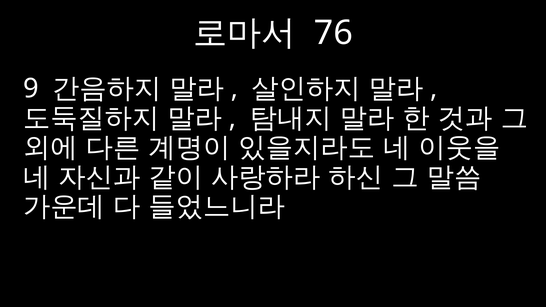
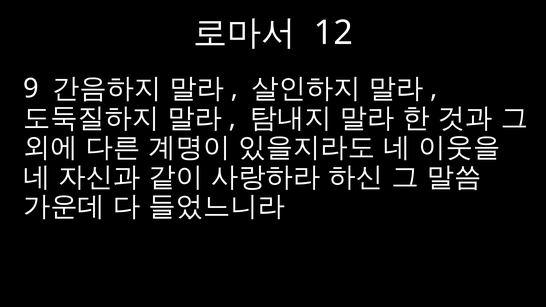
76: 76 -> 12 (333, 33)
